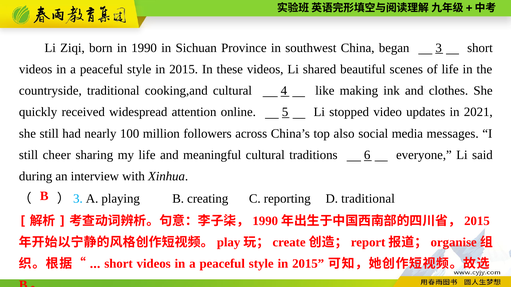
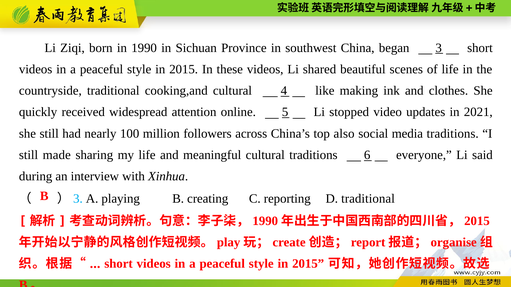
media messages: messages -> traditions (453, 134)
cheer: cheer -> made (57, 155)
